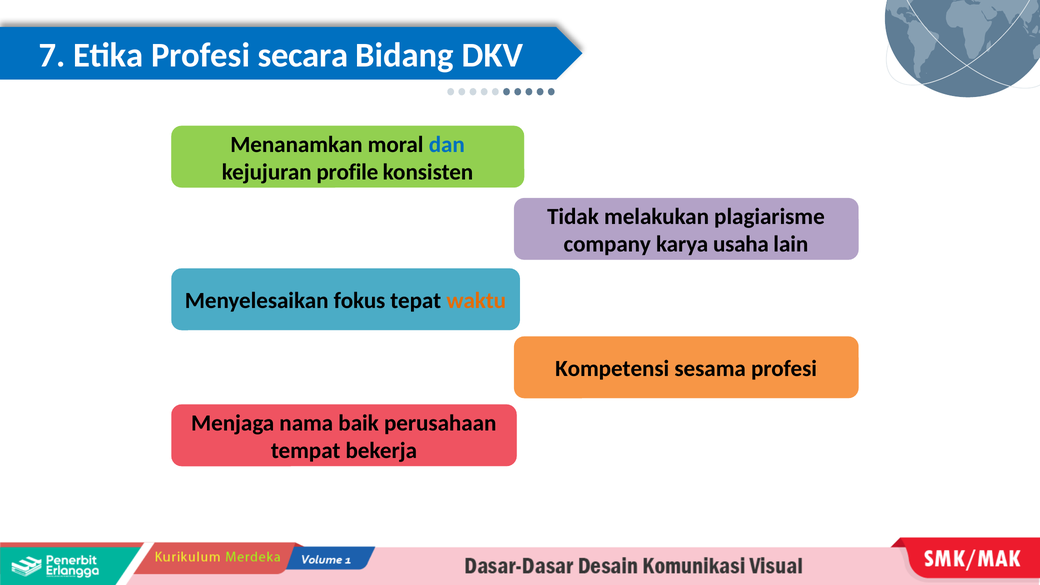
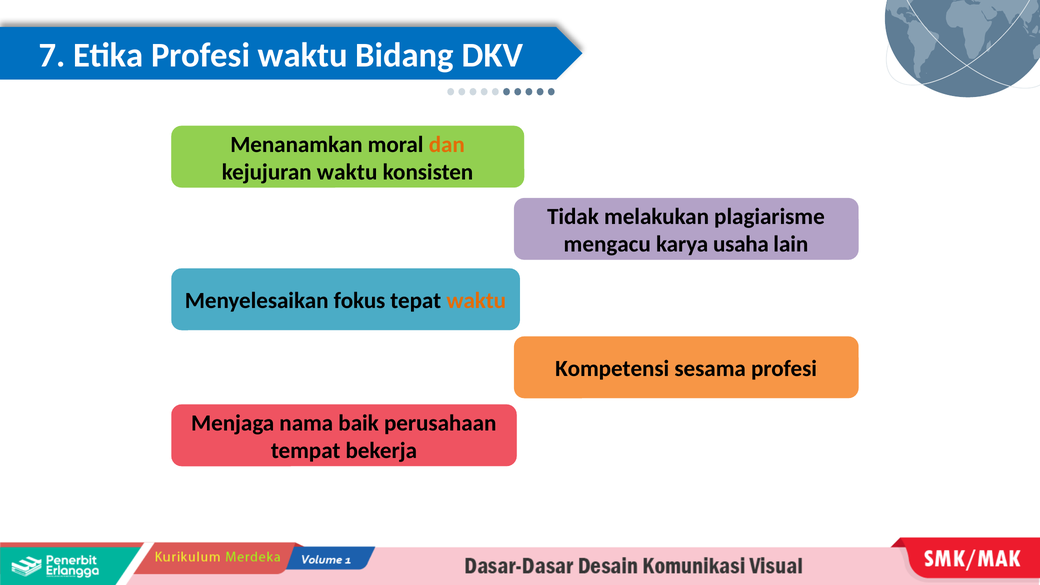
Profesi secara: secara -> waktu (303, 55)
dan colour: blue -> orange (447, 144)
kejujuran profile: profile -> waktu (347, 172)
company: company -> mengacu (607, 244)
